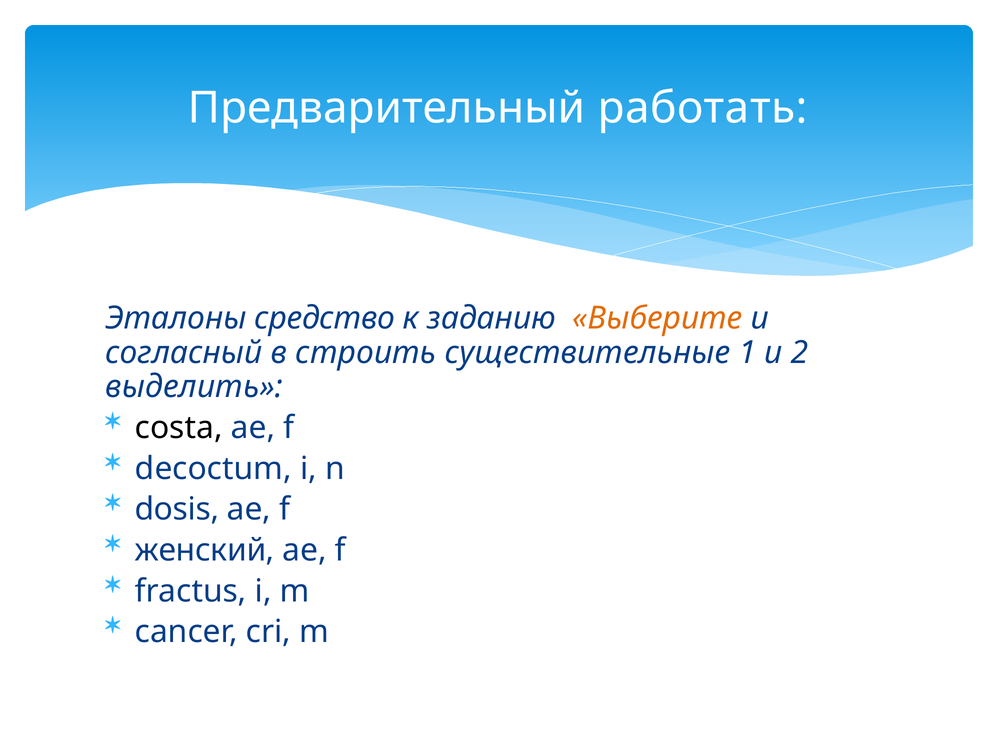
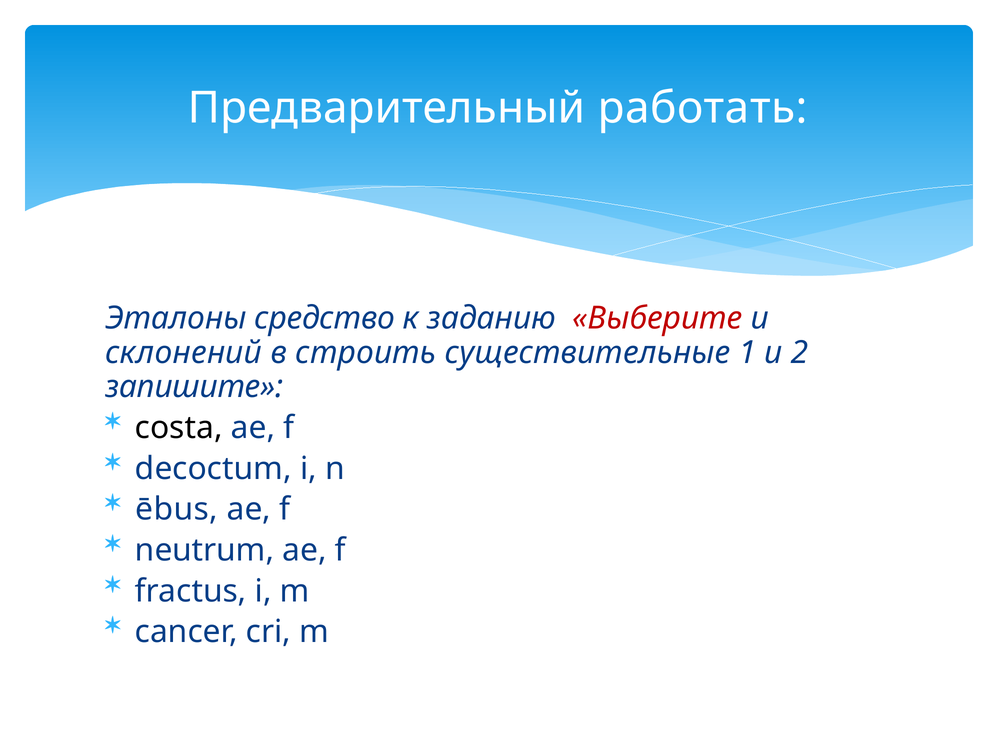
Выберите colour: orange -> red (657, 318)
согласный: согласный -> склонений (184, 352)
выделить: выделить -> запишите (194, 387)
dosis: dosis -> ēbus (177, 509)
женский: женский -> neutrum (205, 550)
